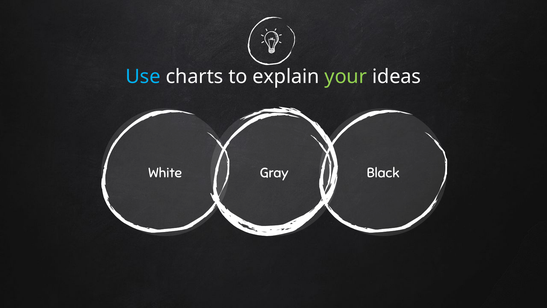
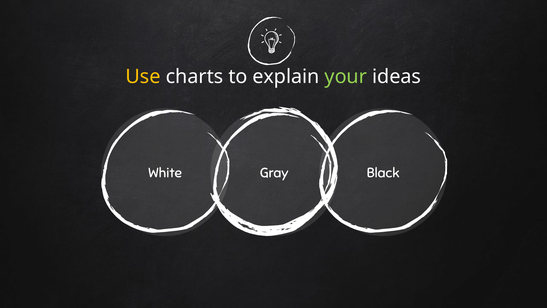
Use colour: light blue -> yellow (143, 77)
